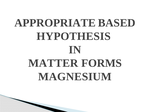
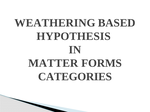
APPROPRIATE: APPROPRIATE -> WEATHERING (55, 23)
MAGNESIUM: MAGNESIUM -> CATEGORIES (75, 77)
